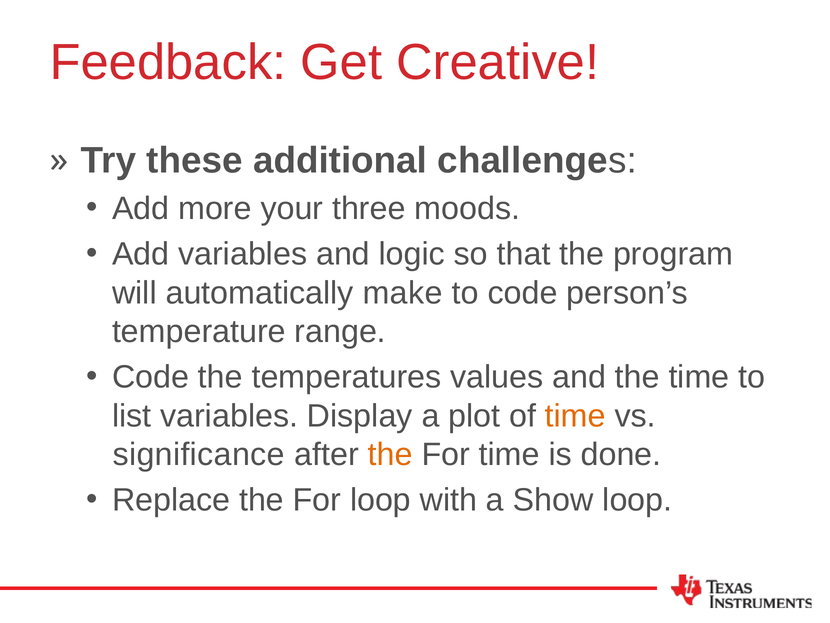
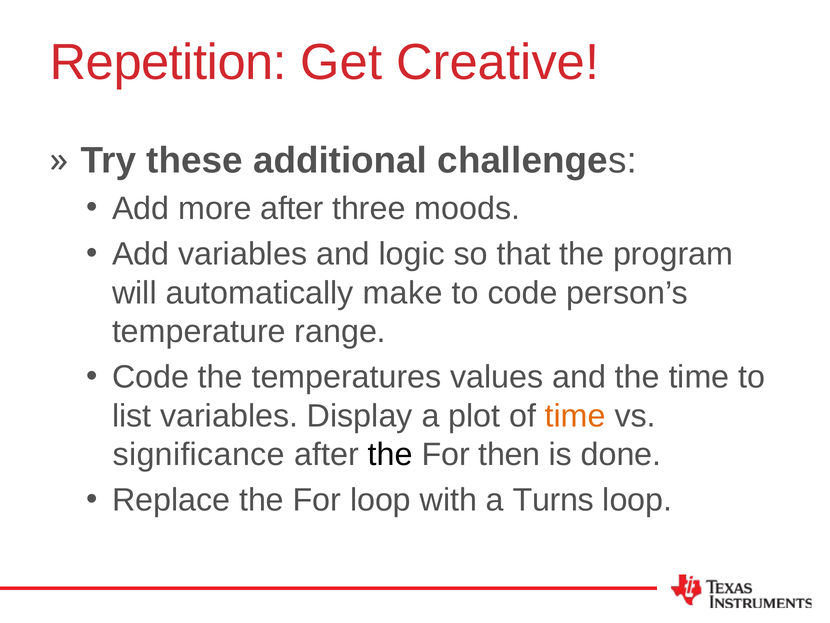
Feedback: Feedback -> Repetition (168, 62)
more your: your -> after (292, 208)
the colour: orange -> black (390, 454)
For time: time -> then (509, 454)
Show: Show -> Turns (553, 500)
